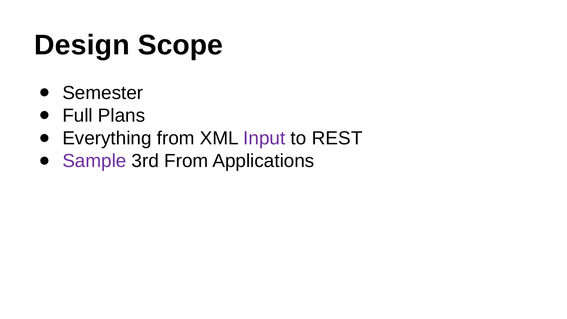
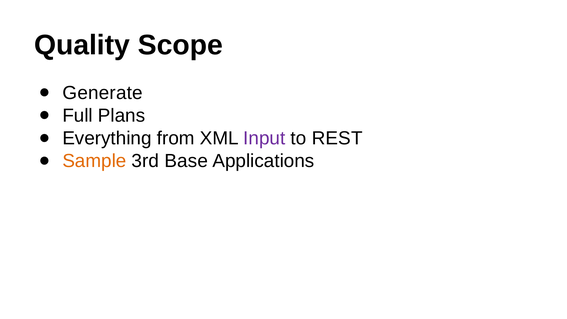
Design: Design -> Quality (82, 45)
Semester: Semester -> Generate (103, 93)
Sample colour: purple -> orange (94, 161)
3rd From: From -> Base (186, 161)
